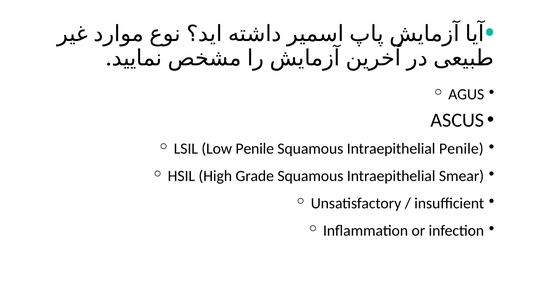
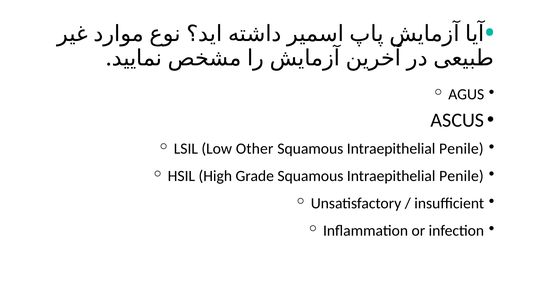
Low Penile: Penile -> Other (255, 149)
Grade Squamous Intraepithelial Smear: Smear -> Penile (461, 176)
